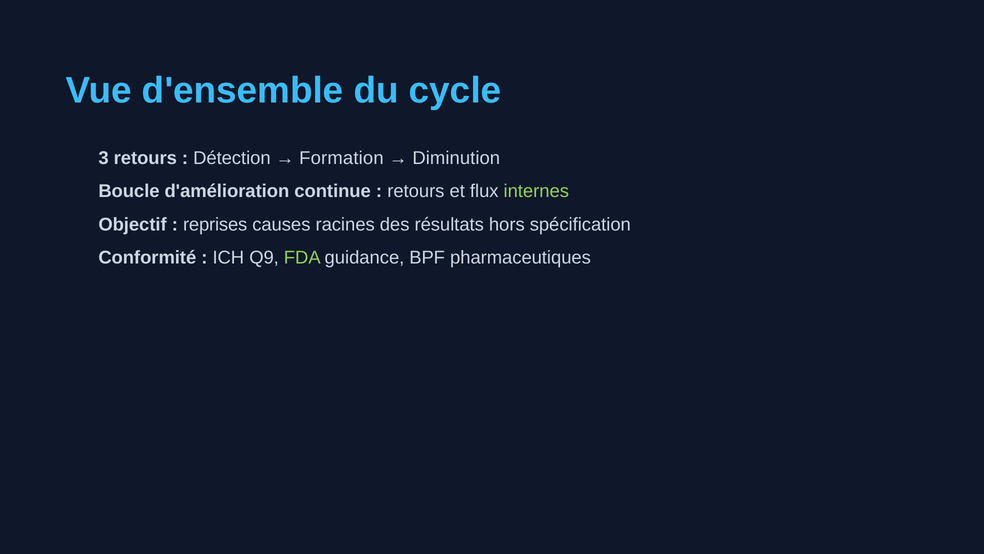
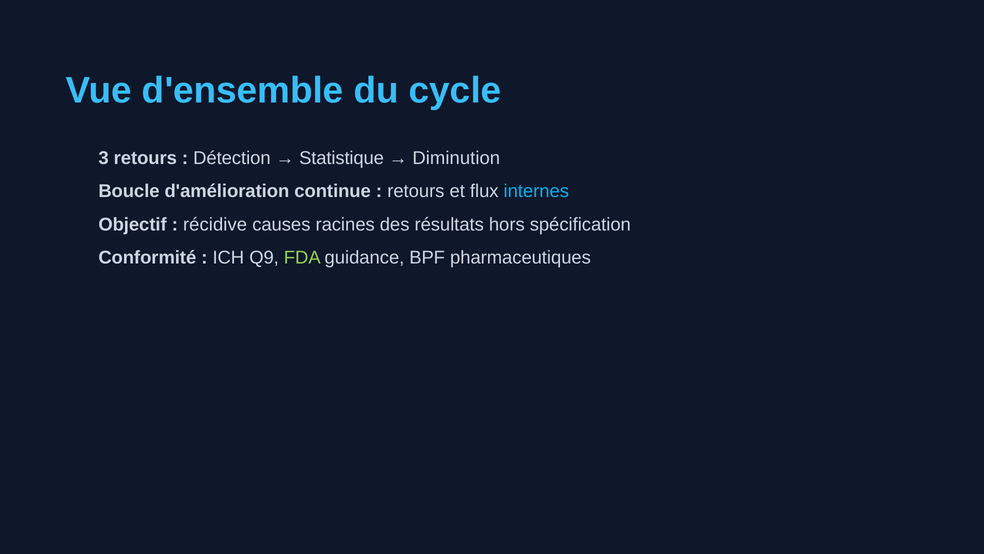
Formation: Formation -> Statistique (342, 158)
internes colour: light green -> light blue (536, 191)
reprises: reprises -> récidive (215, 224)
